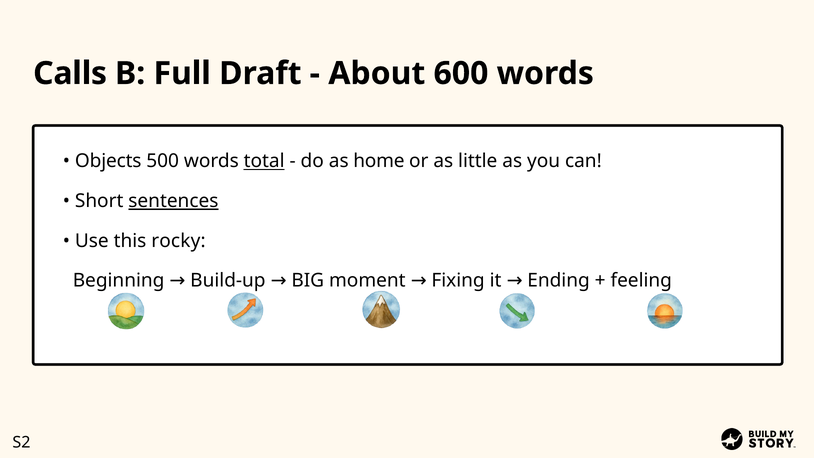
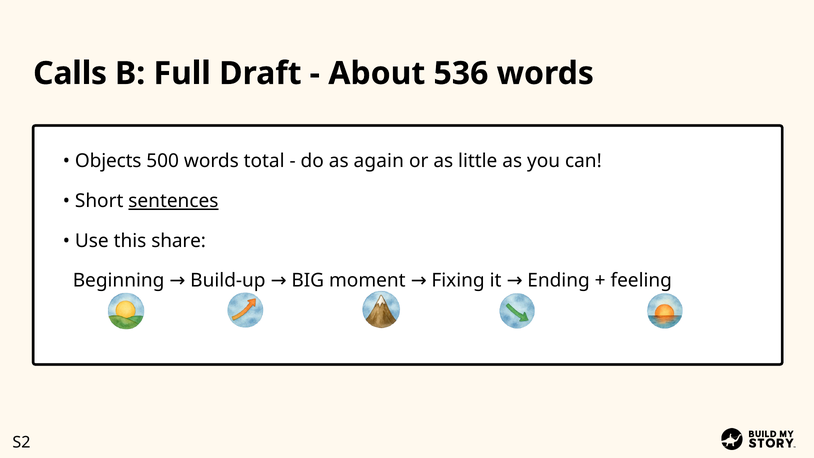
600: 600 -> 536 (461, 73)
total underline: present -> none (264, 161)
home: home -> again (379, 161)
rocky: rocky -> share (179, 241)
